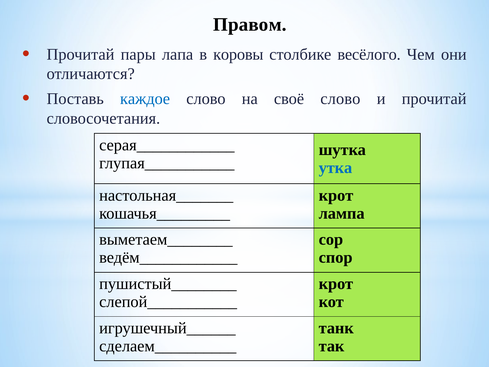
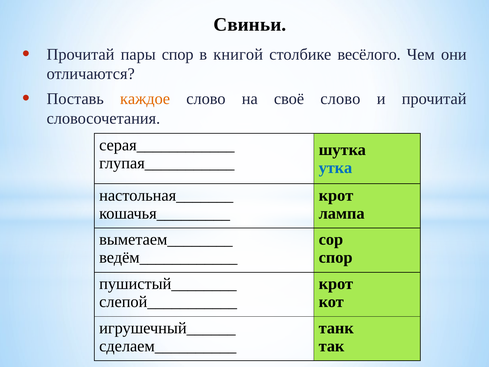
Правом: Правом -> Свиньи (250, 24)
пары лапа: лапа -> спор (178, 54)
коровы: коровы -> книгой (238, 54)
каждое colour: blue -> orange (145, 99)
